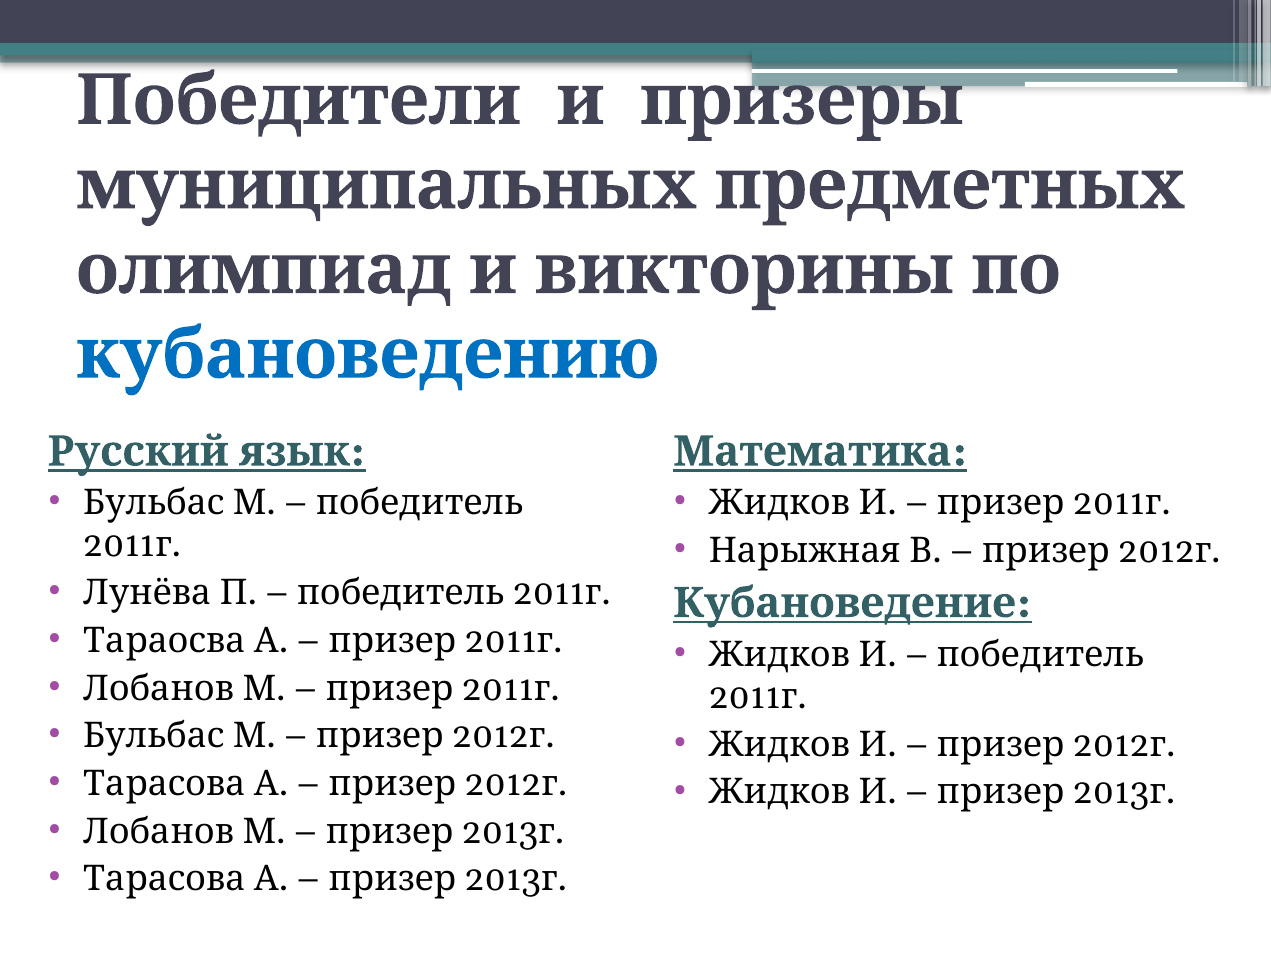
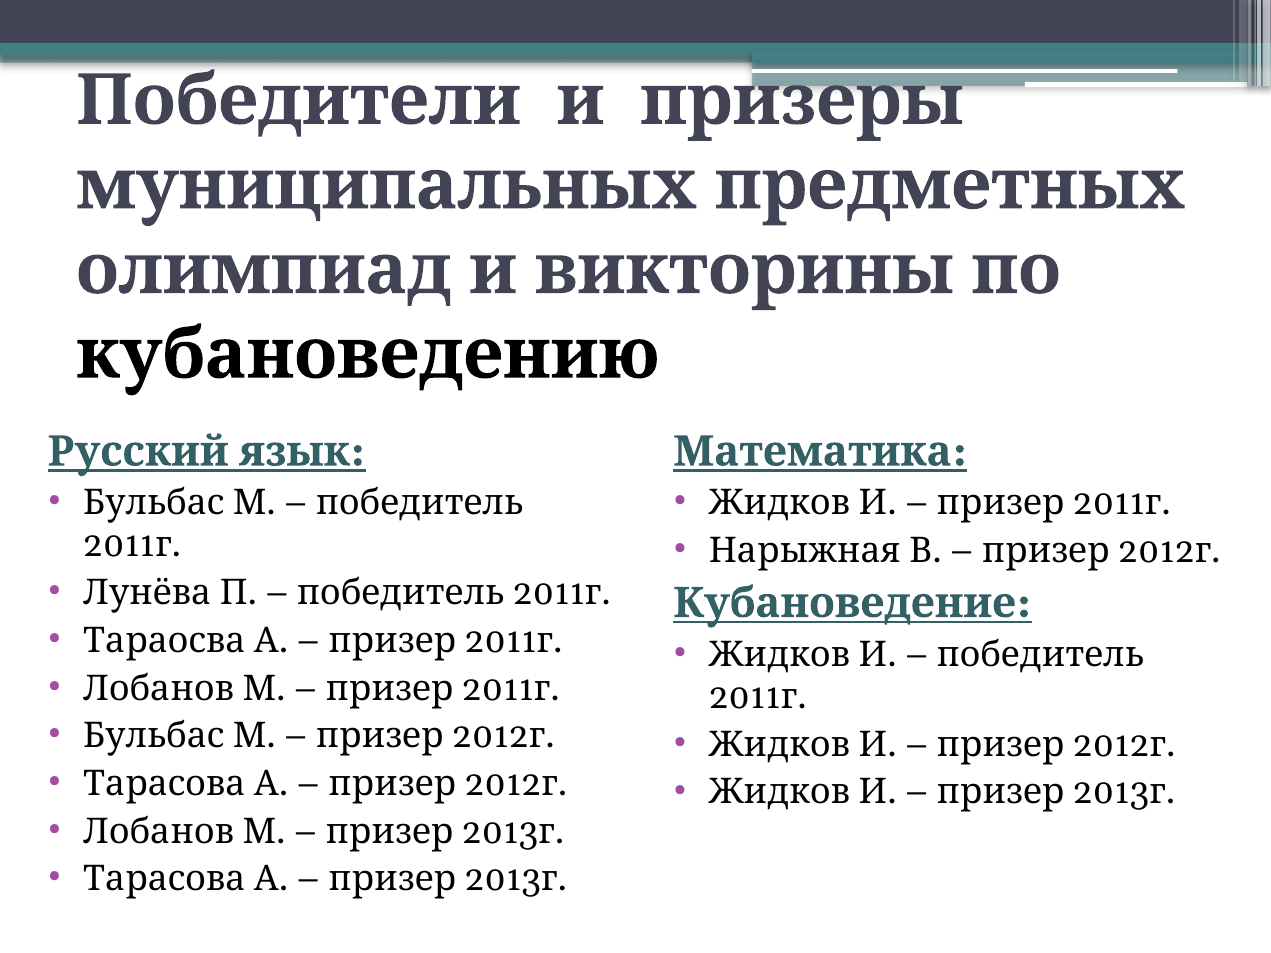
кубановедению colour: blue -> black (368, 355)
